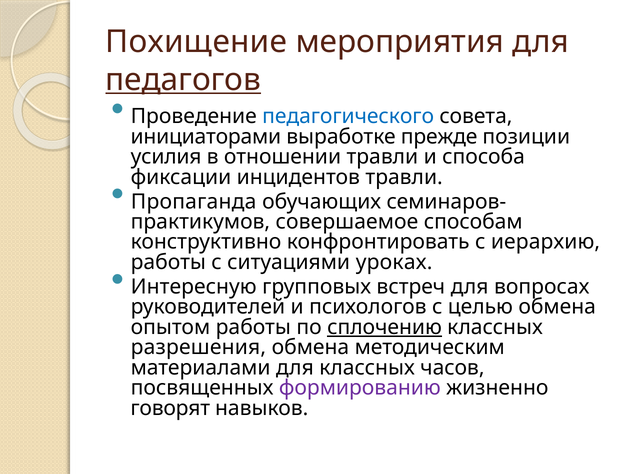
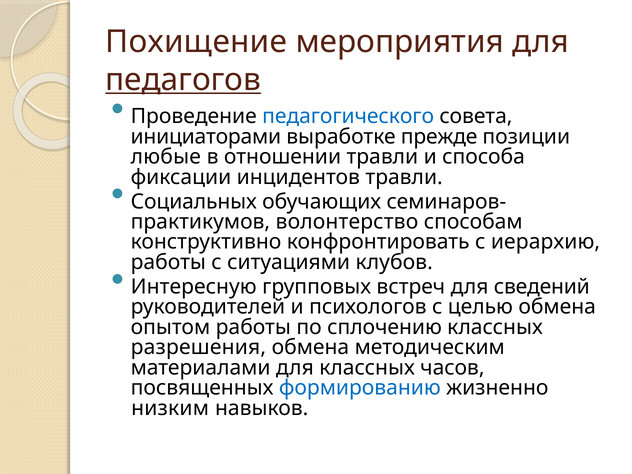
усилия: усилия -> любые (166, 157)
Пропаганда: Пропаганда -> Социальных (194, 202)
совершаемое: совершаемое -> волонтерство (347, 222)
уроках: уроках -> клубов (394, 262)
вопросах: вопросах -> сведений (542, 287)
сплочению underline: present -> none (385, 327)
формированию colour: purple -> blue (360, 388)
говорят: говорят -> низким (170, 408)
